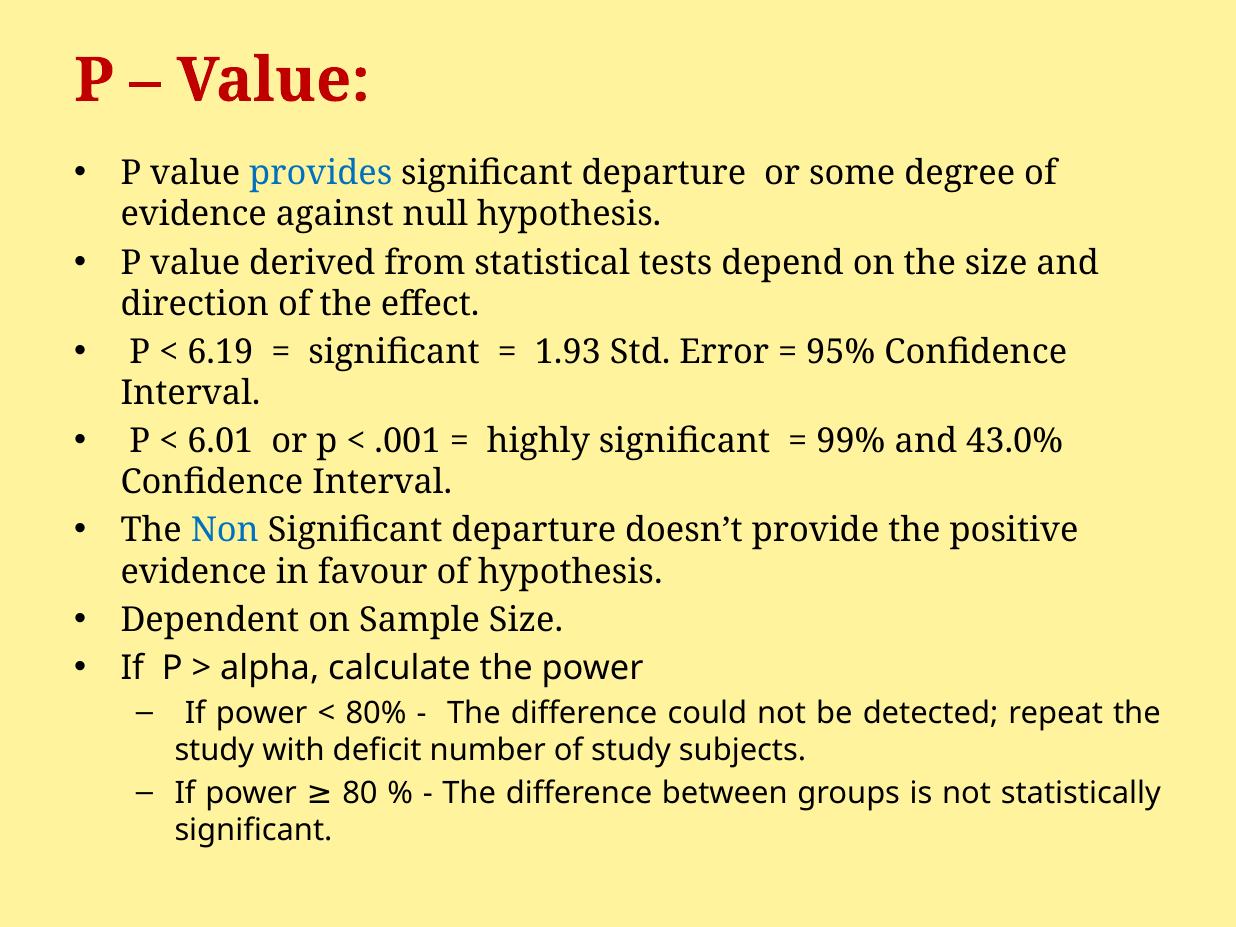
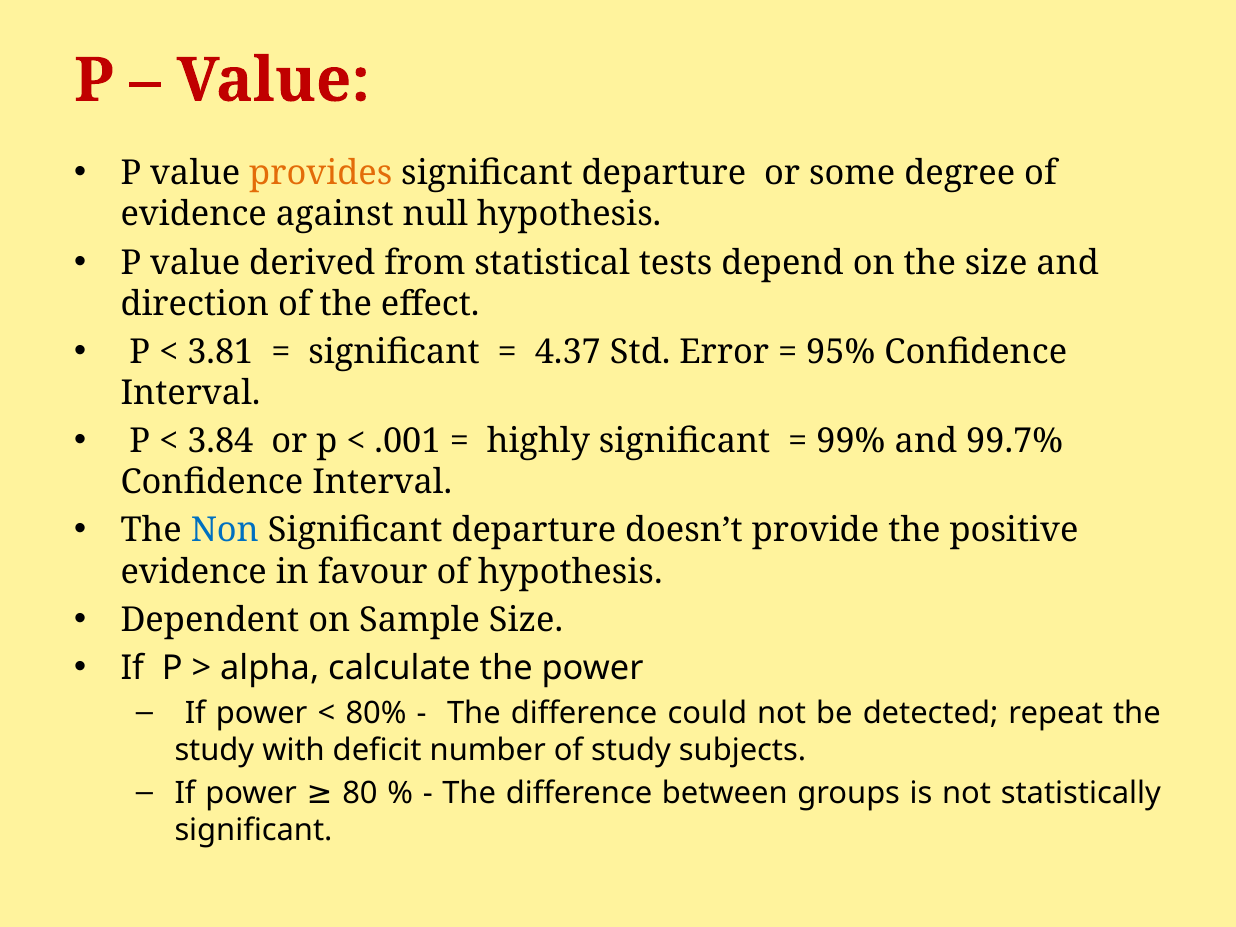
provides colour: blue -> orange (321, 173)
6.19: 6.19 -> 3.81 (220, 352)
1.93: 1.93 -> 4.37 (568, 352)
6.01: 6.01 -> 3.84 (220, 441)
43.0%: 43.0% -> 99.7% (1015, 441)
